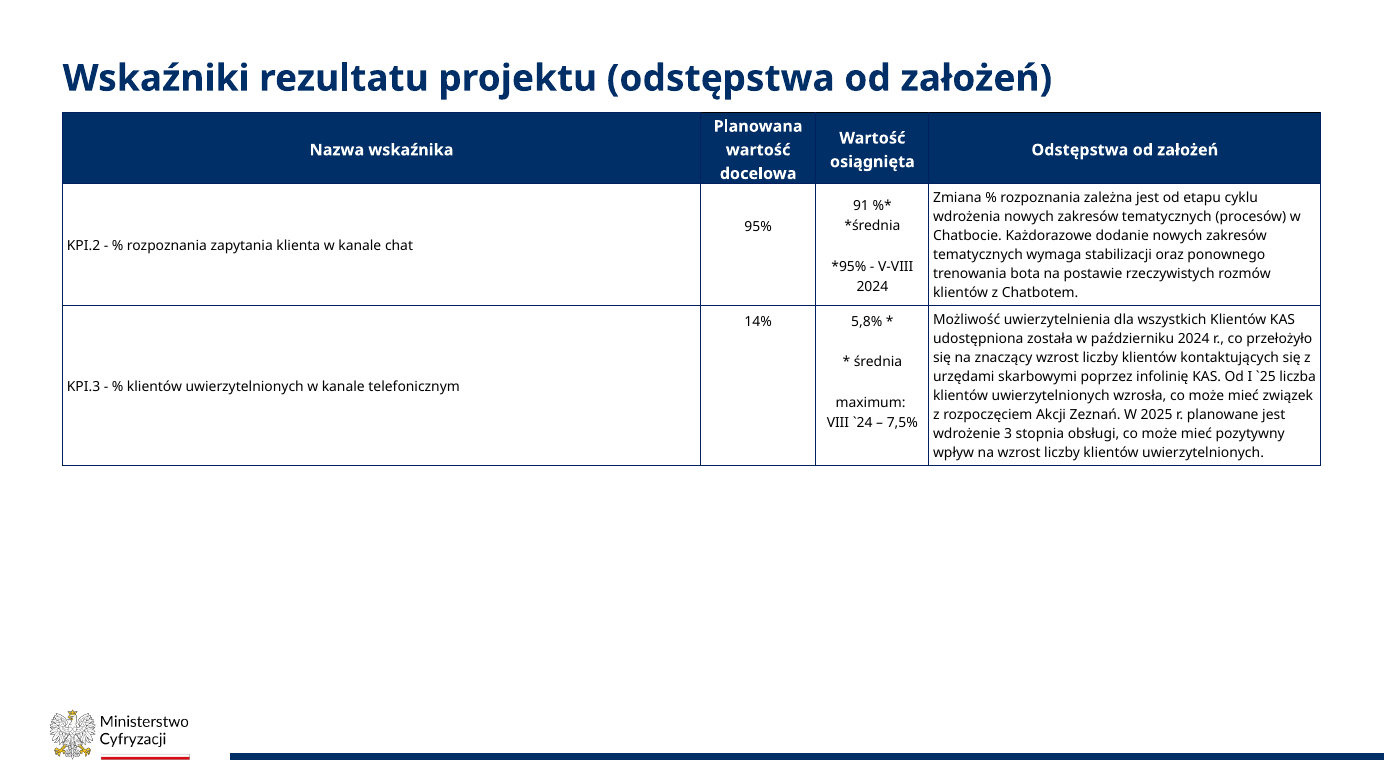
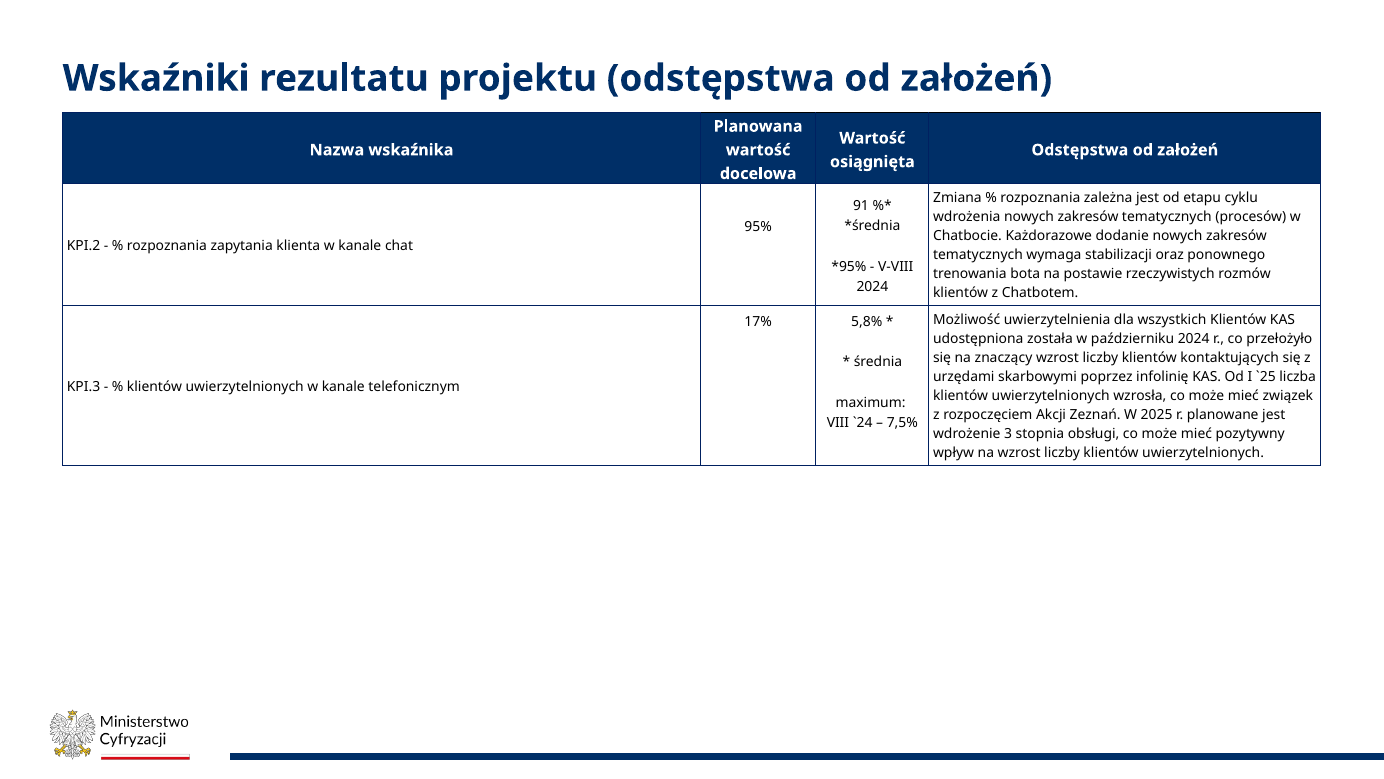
14%: 14% -> 17% (758, 321)
